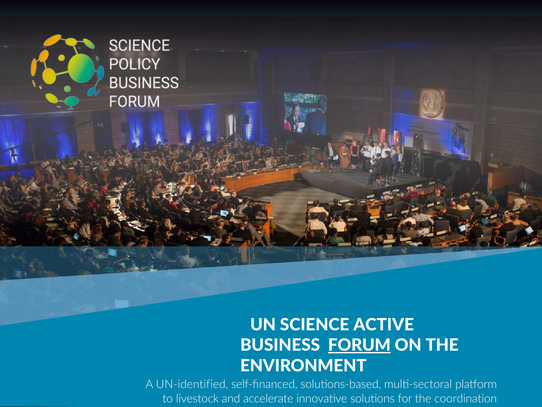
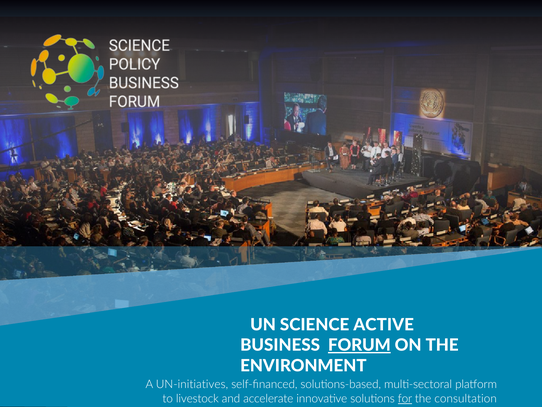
UN-identified: UN-identified -> UN-initiatives (192, 384)
for underline: none -> present (405, 398)
coordination: coordination -> consultation (466, 398)
